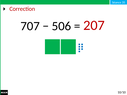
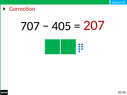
506: 506 -> 405 (61, 26)
